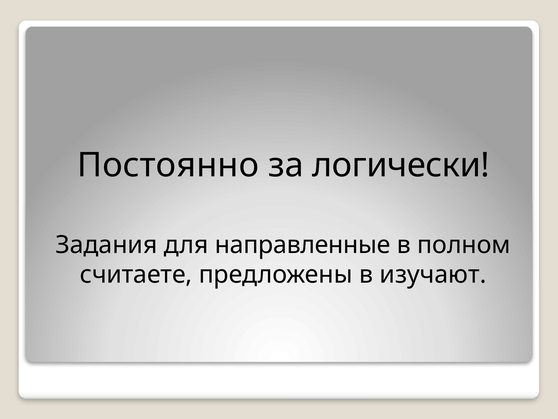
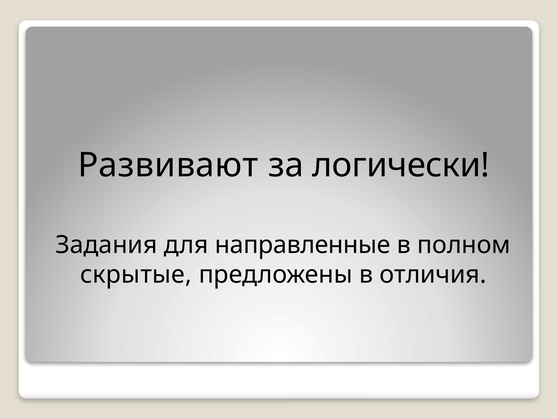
Постоянно: Постоянно -> Развивают (168, 165)
считаете: считаете -> скрытые (136, 274)
изучают: изучают -> отличия (433, 274)
